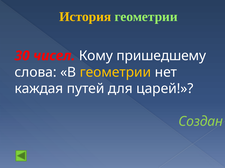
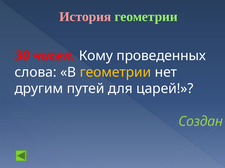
История colour: yellow -> pink (85, 17)
пришедшему: пришедшему -> проведенных (161, 56)
каждая: каждая -> другим (39, 89)
